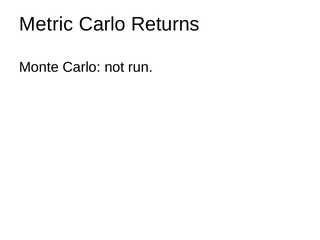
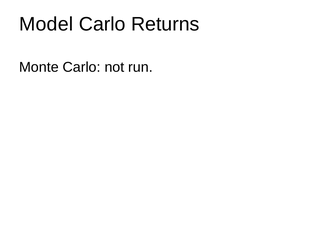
Metric: Metric -> Model (46, 24)
